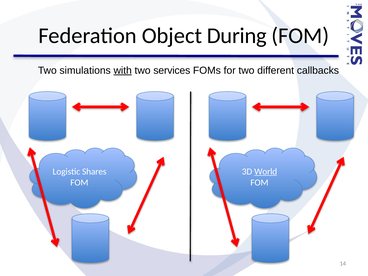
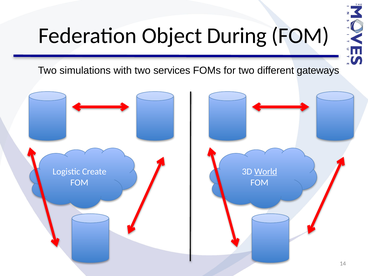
with underline: present -> none (123, 70)
callbacks: callbacks -> gateways (318, 70)
Shares: Shares -> Create (94, 172)
